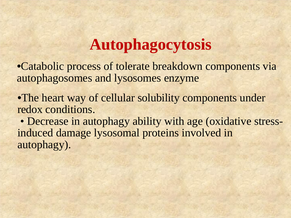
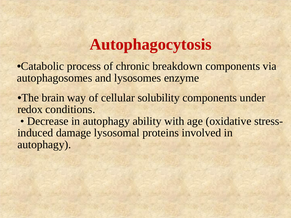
tolerate: tolerate -> chronic (133, 66)
heart: heart -> brain (53, 98)
